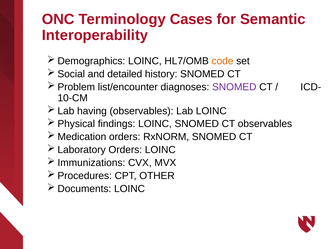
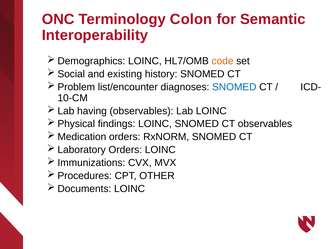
Cases: Cases -> Colon (191, 19)
detailed: detailed -> existing (125, 74)
SNOMED colour: purple -> blue (234, 87)
